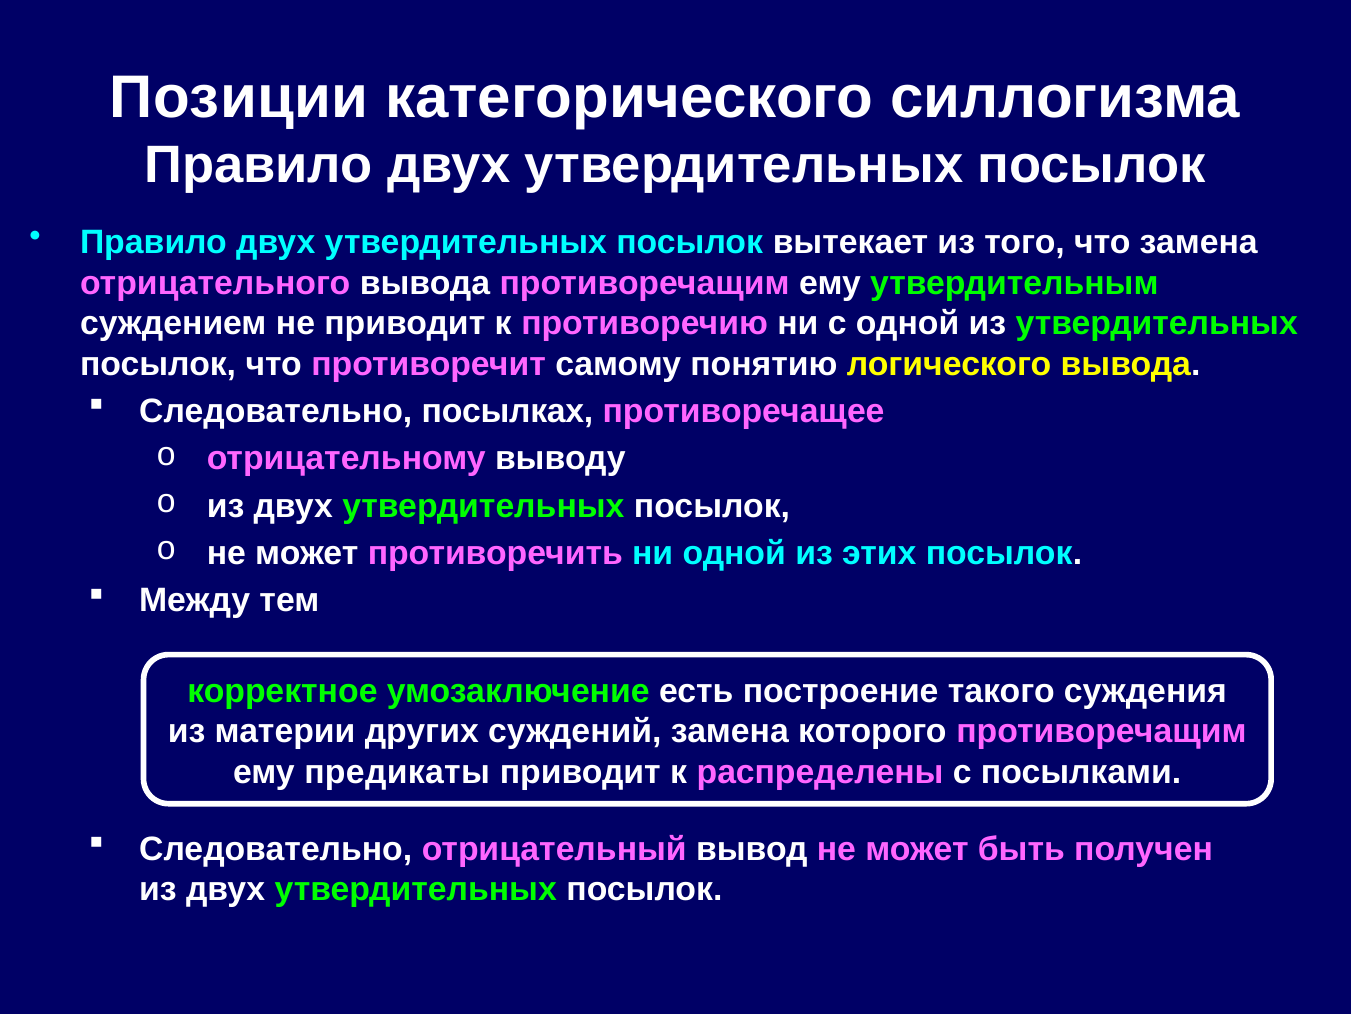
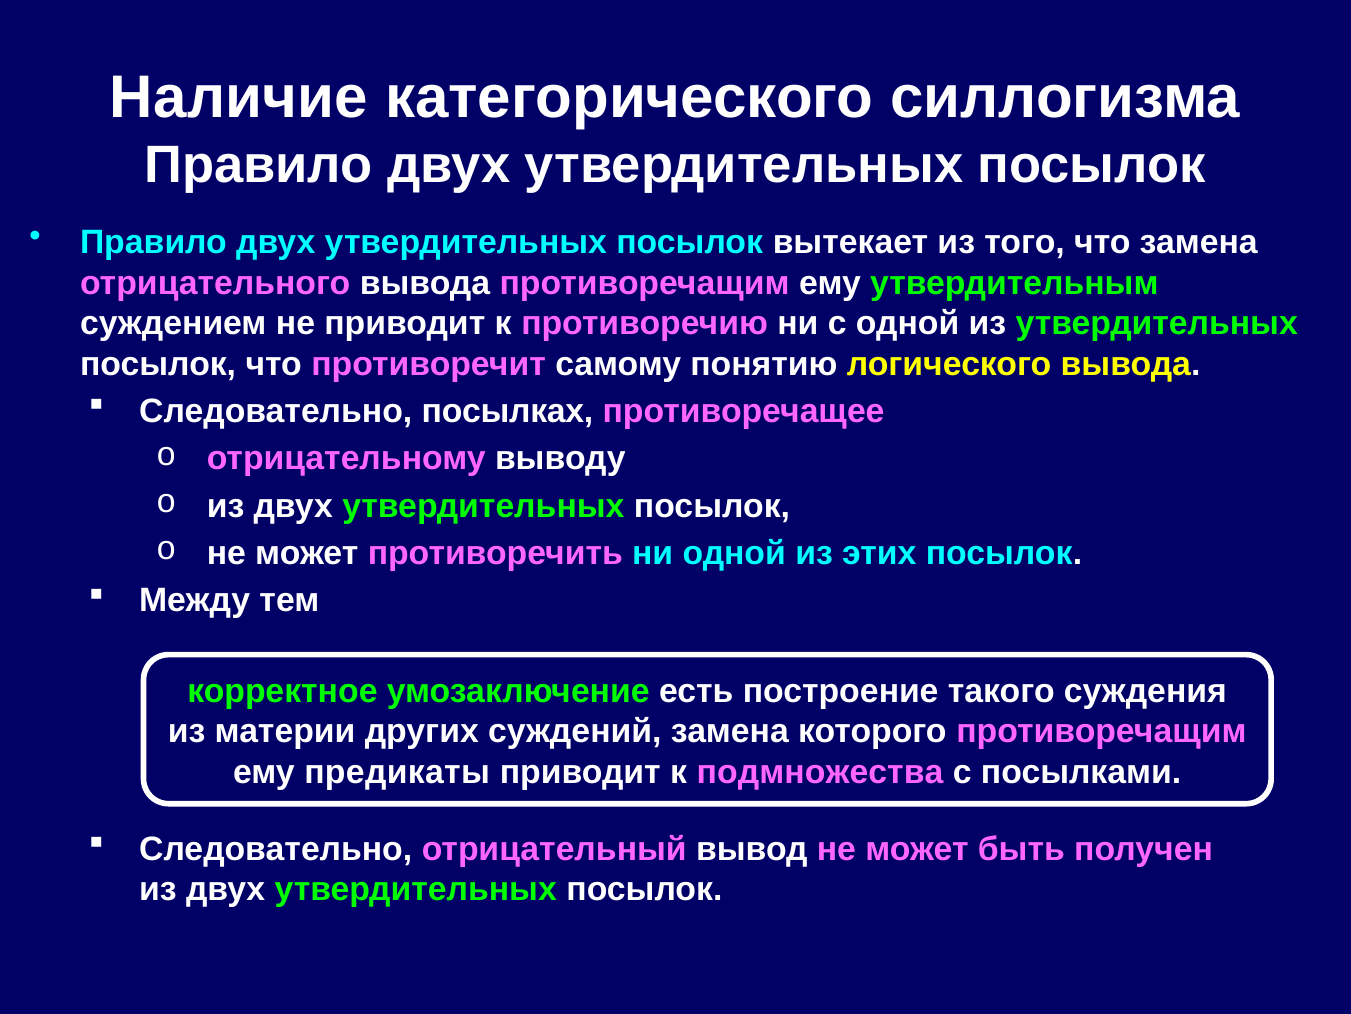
Позиции: Позиции -> Наличие (239, 98)
распределены: распределены -> подмножества (820, 771)
